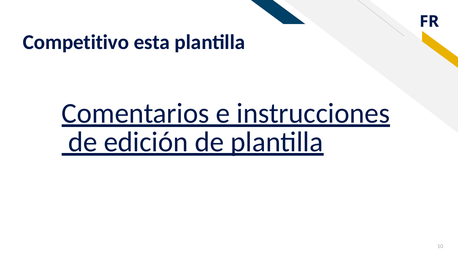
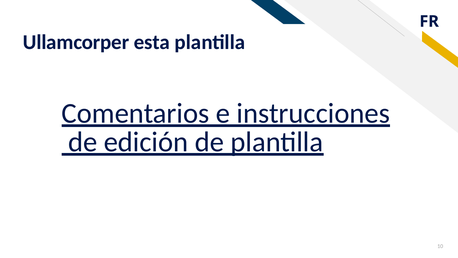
Competitivo: Competitivo -> Ullamcorper (76, 42)
